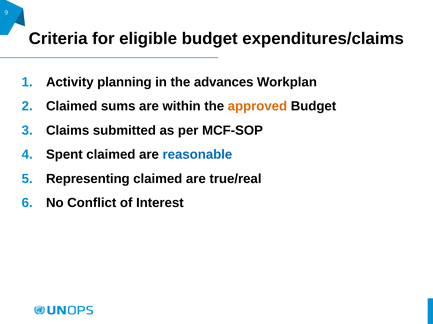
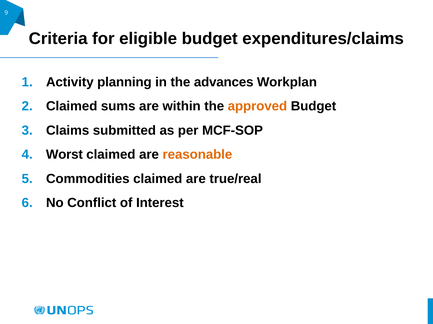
Spent: Spent -> Worst (64, 155)
reasonable colour: blue -> orange (197, 155)
Representing: Representing -> Commodities (88, 179)
